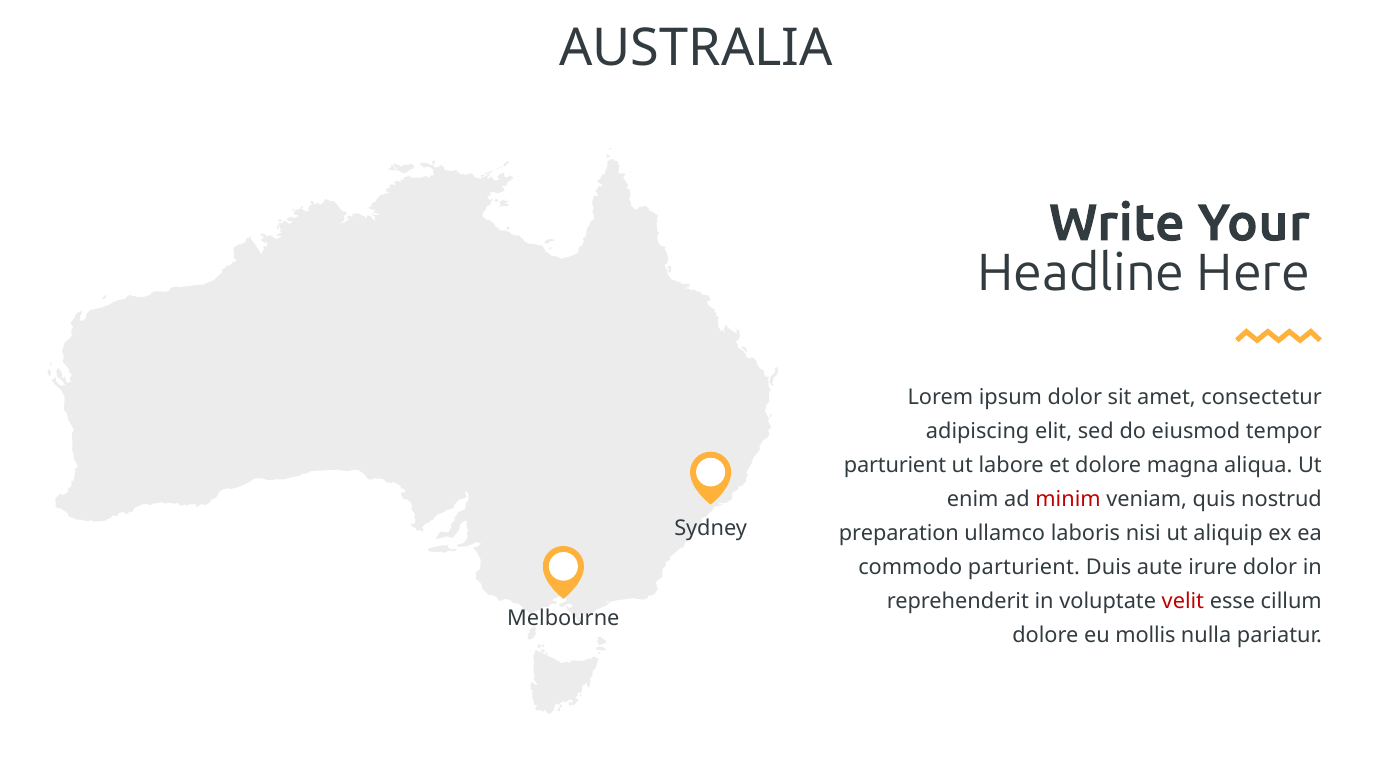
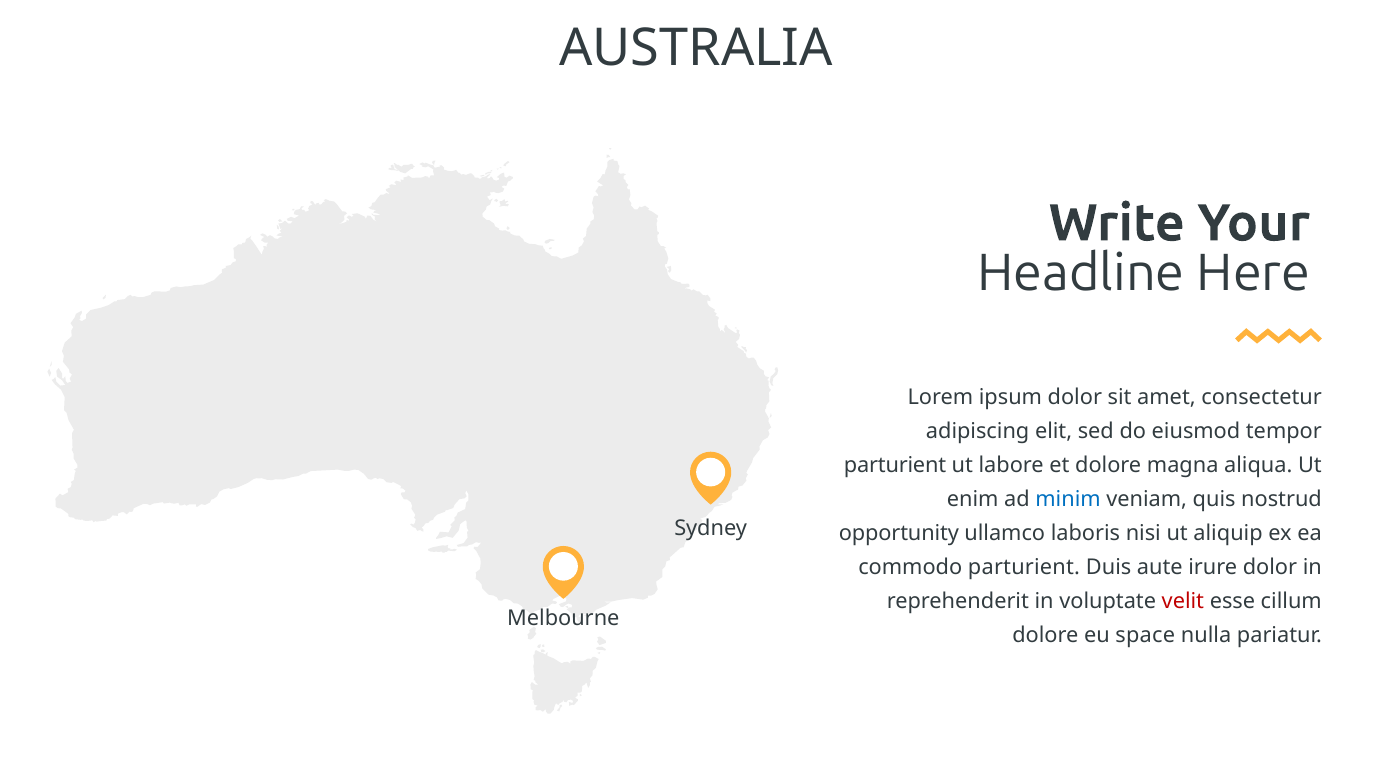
minim colour: red -> blue (1068, 500)
preparation: preparation -> opportunity (899, 534)
mollis: mollis -> space (1145, 636)
